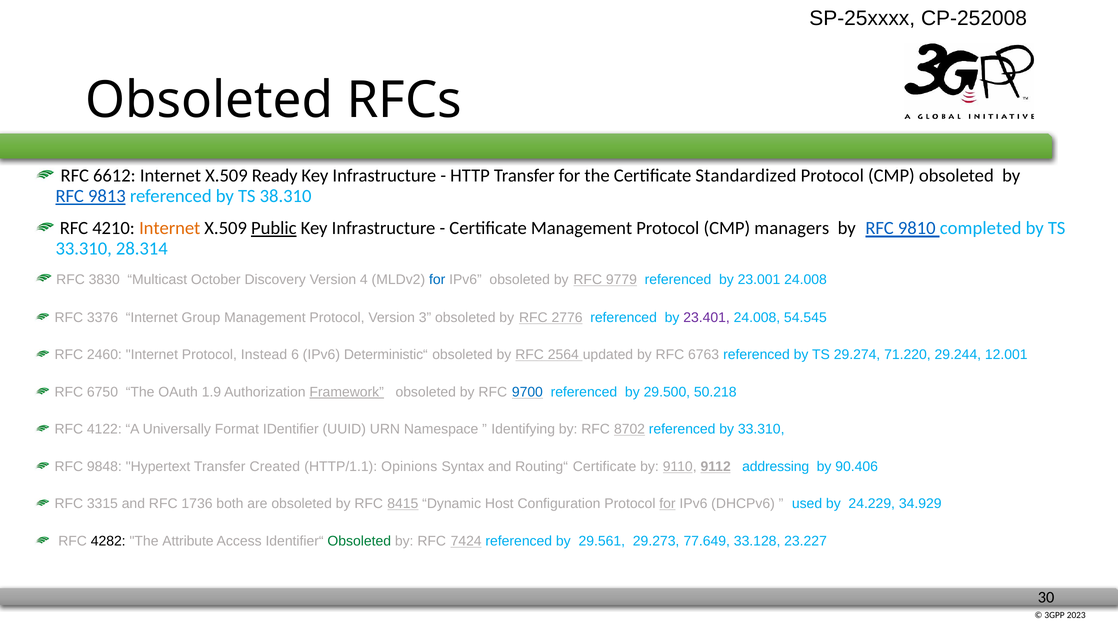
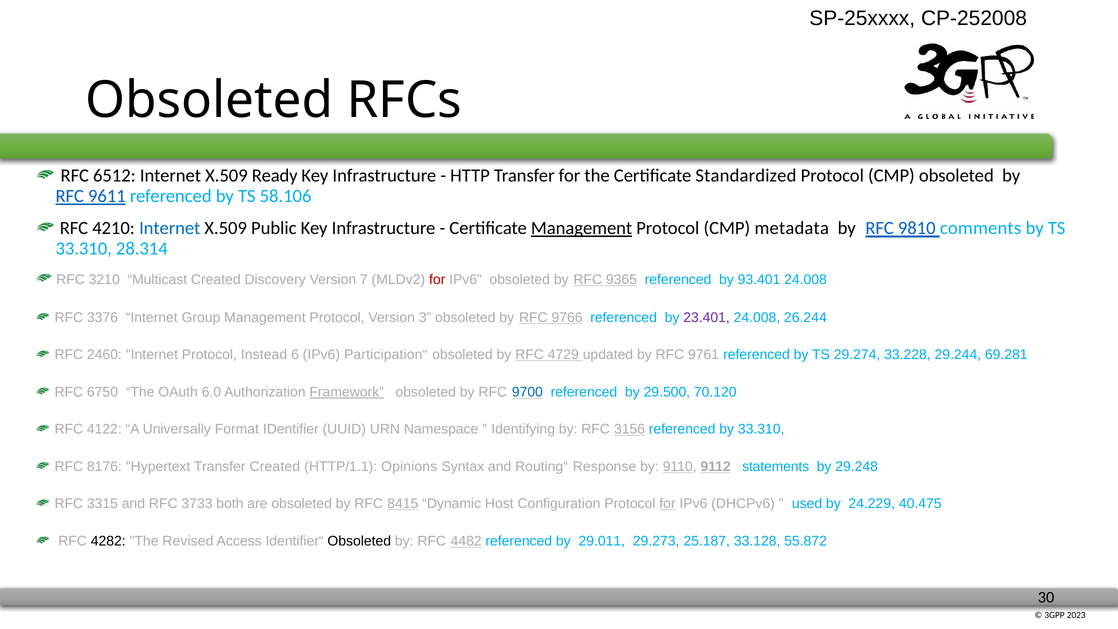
6612: 6612 -> 6512 (114, 176)
9813: 9813 -> 9611 (107, 196)
38.310: 38.310 -> 58.106 (286, 196)
Internet colour: orange -> blue (170, 228)
Public underline: present -> none (274, 228)
Management underline: none -> present (582, 228)
managers: managers -> metadata (792, 228)
completed: completed -> comments (981, 228)
3830: 3830 -> 3210 (104, 280)
Multicast October: October -> Created (216, 280)
4: 4 -> 7 (364, 280)
for colour: blue -> red (437, 280)
9779: 9779 -> 9365 (621, 280)
23.001: 23.001 -> 93.401 (759, 280)
2776: 2776 -> 9766 (567, 317)
54.545: 54.545 -> 26.244 (805, 317)
Deterministic“: Deterministic“ -> Participation“ (386, 355)
2564: 2564 -> 4729 (563, 355)
6763: 6763 -> 9761 (704, 355)
71.220: 71.220 -> 33.228 (907, 355)
12.001: 12.001 -> 69.281 (1006, 355)
1.9: 1.9 -> 6.0 (211, 392)
50.218: 50.218 -> 70.120 (715, 392)
8702: 8702 -> 3156 (630, 429)
9848: 9848 -> 8176 (104, 466)
Routing“ Certificate: Certificate -> Response (605, 466)
addressing: addressing -> statements (776, 466)
90.406: 90.406 -> 29.248 (857, 466)
1736: 1736 -> 3733 (197, 504)
34.929: 34.929 -> 40.475 (920, 504)
Attribute: Attribute -> Revised (188, 541)
Obsoleted colour: green -> black (359, 541)
7424: 7424 -> 4482 (466, 541)
29.561: 29.561 -> 29.011 (602, 541)
77.649: 77.649 -> 25.187 (707, 541)
23.227: 23.227 -> 55.872 (806, 541)
